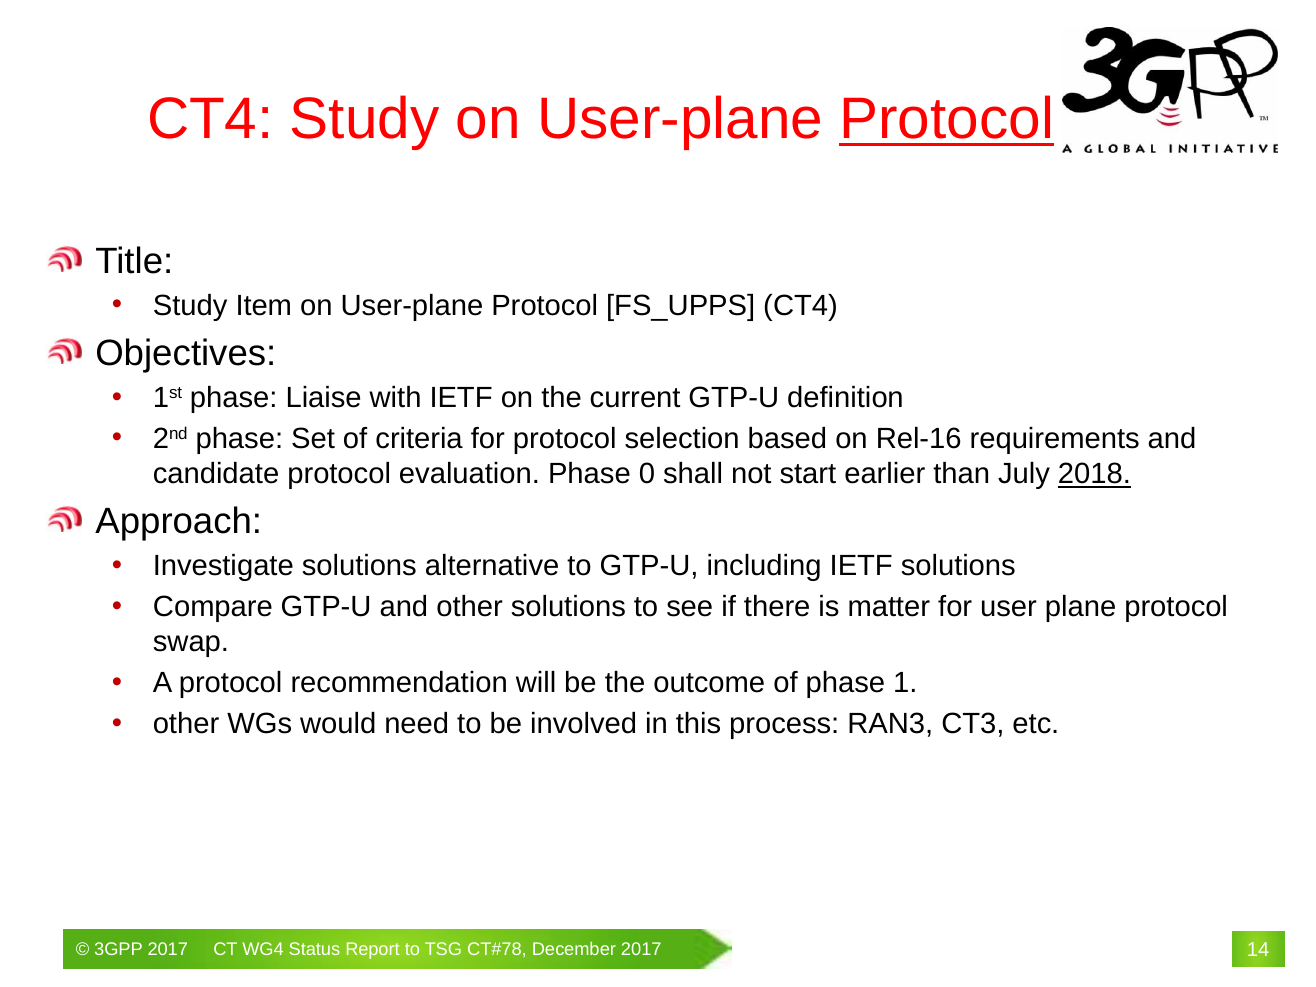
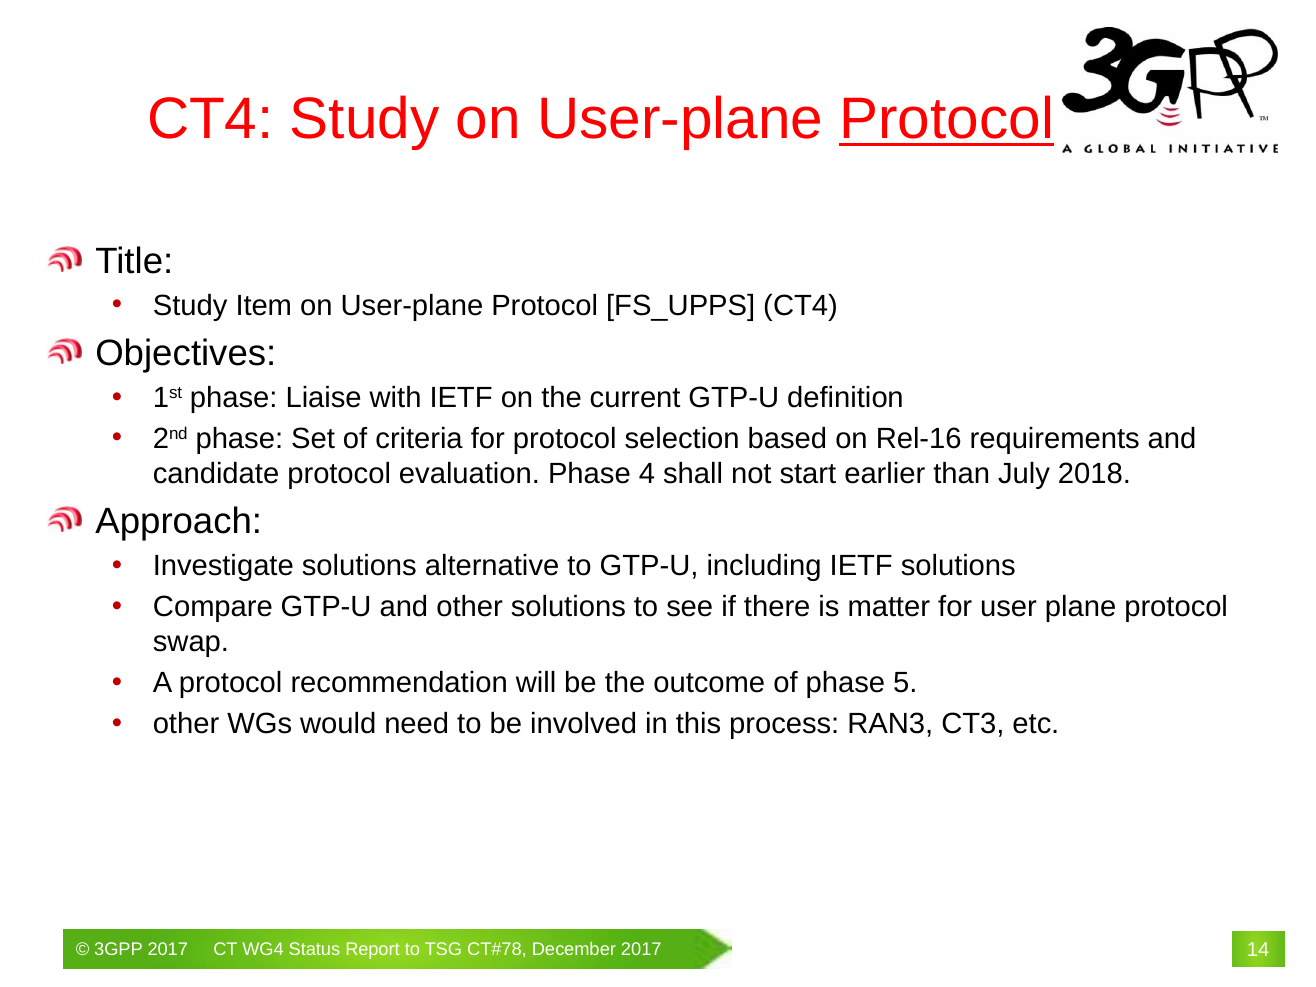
0: 0 -> 4 (647, 474)
2018 underline: present -> none (1094, 474)
1: 1 -> 5 (905, 683)
